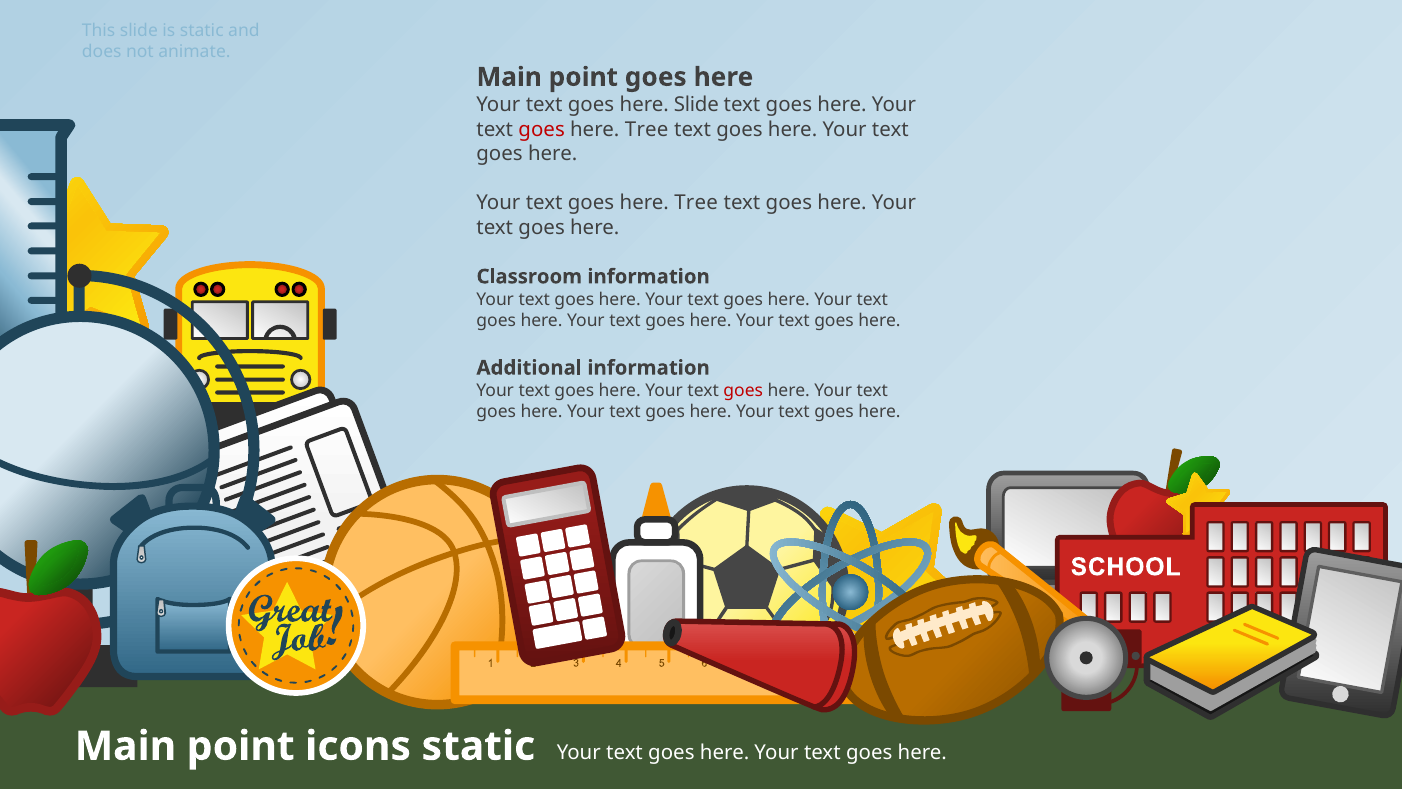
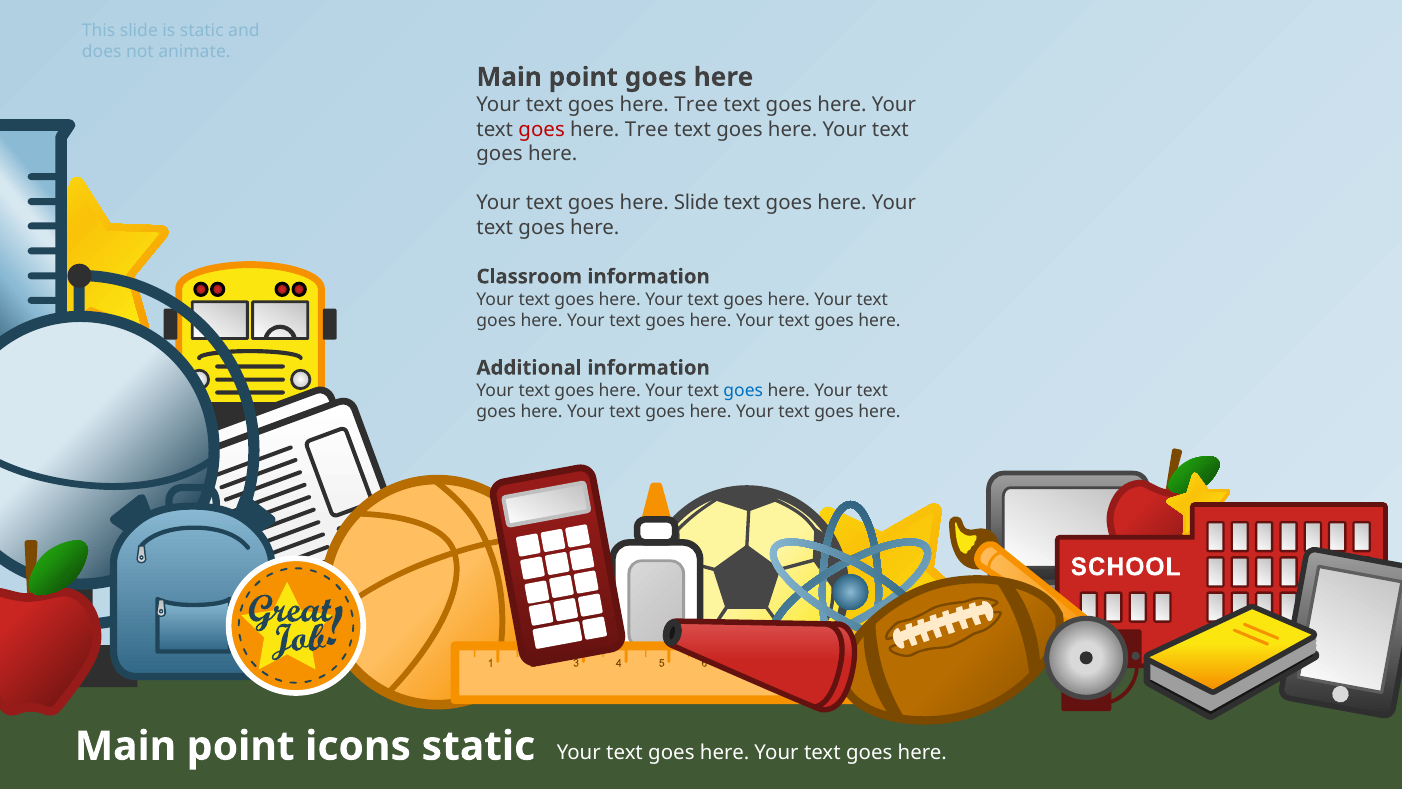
Slide: Slide -> Tree (696, 105)
Tree: Tree -> Slide (696, 203)
goes colour: red -> blue (743, 390)
